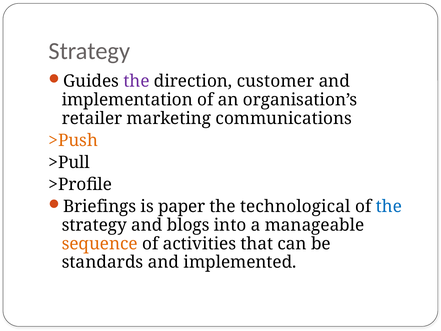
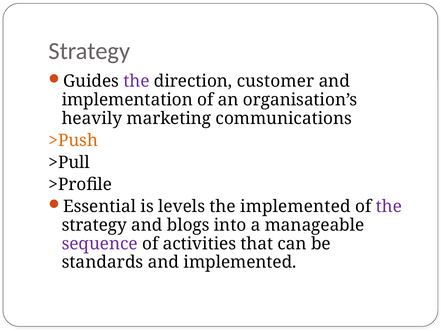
retailer: retailer -> heavily (92, 118)
Briefings: Briefings -> Essential (100, 206)
paper: paper -> levels (182, 206)
the technological: technological -> implemented (295, 206)
the colour: blue -> purple (389, 206)
sequence colour: orange -> purple (100, 244)
